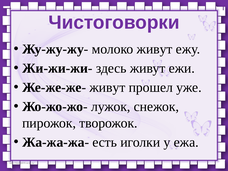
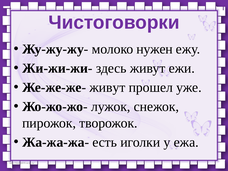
молоко живут: живут -> нужен (155, 49)
